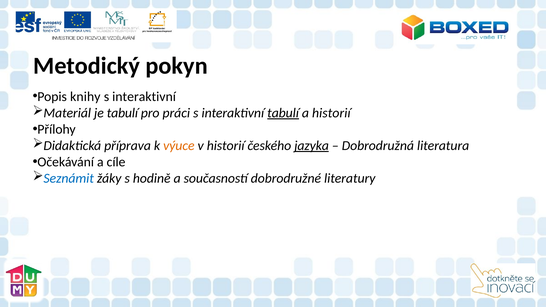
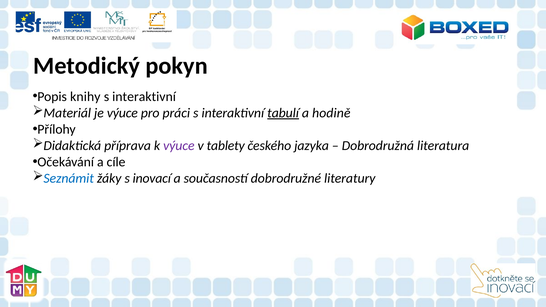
je tabulí: tabulí -> výuce (122, 113)
a historií: historií -> hodině (331, 113)
výuce colour: orange -> purple (179, 146)
v historií: historií -> tablety (226, 146)
jazyka underline: present -> none (312, 146)
hodině: hodině -> inovací (152, 178)
